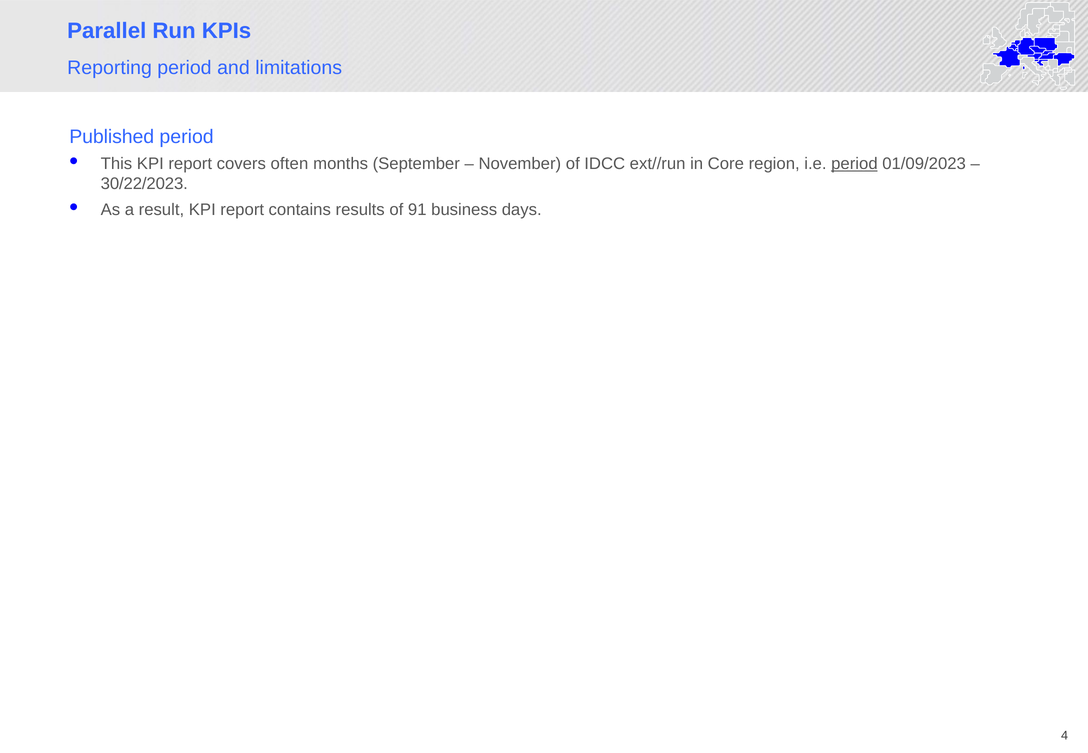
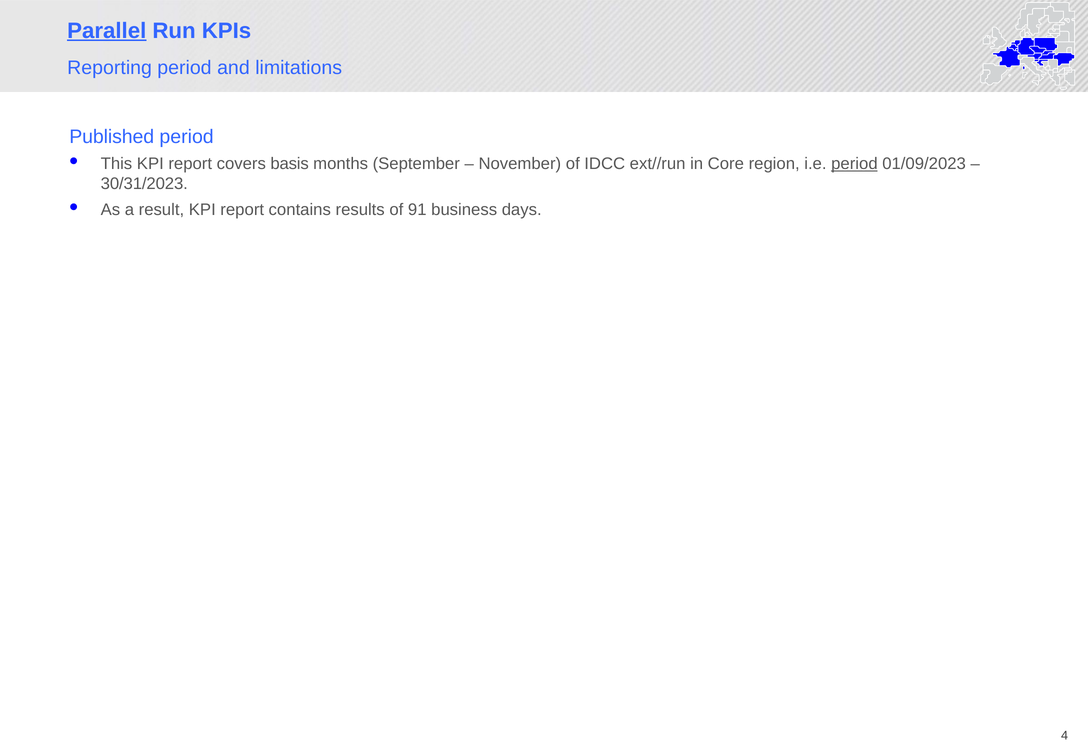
Parallel underline: none -> present (107, 31)
often: often -> basis (290, 164)
30/22/2023: 30/22/2023 -> 30/31/2023 (144, 184)
